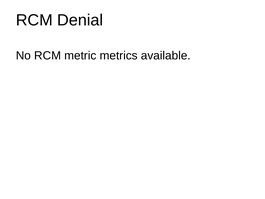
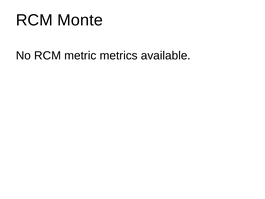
Denial: Denial -> Monte (80, 20)
